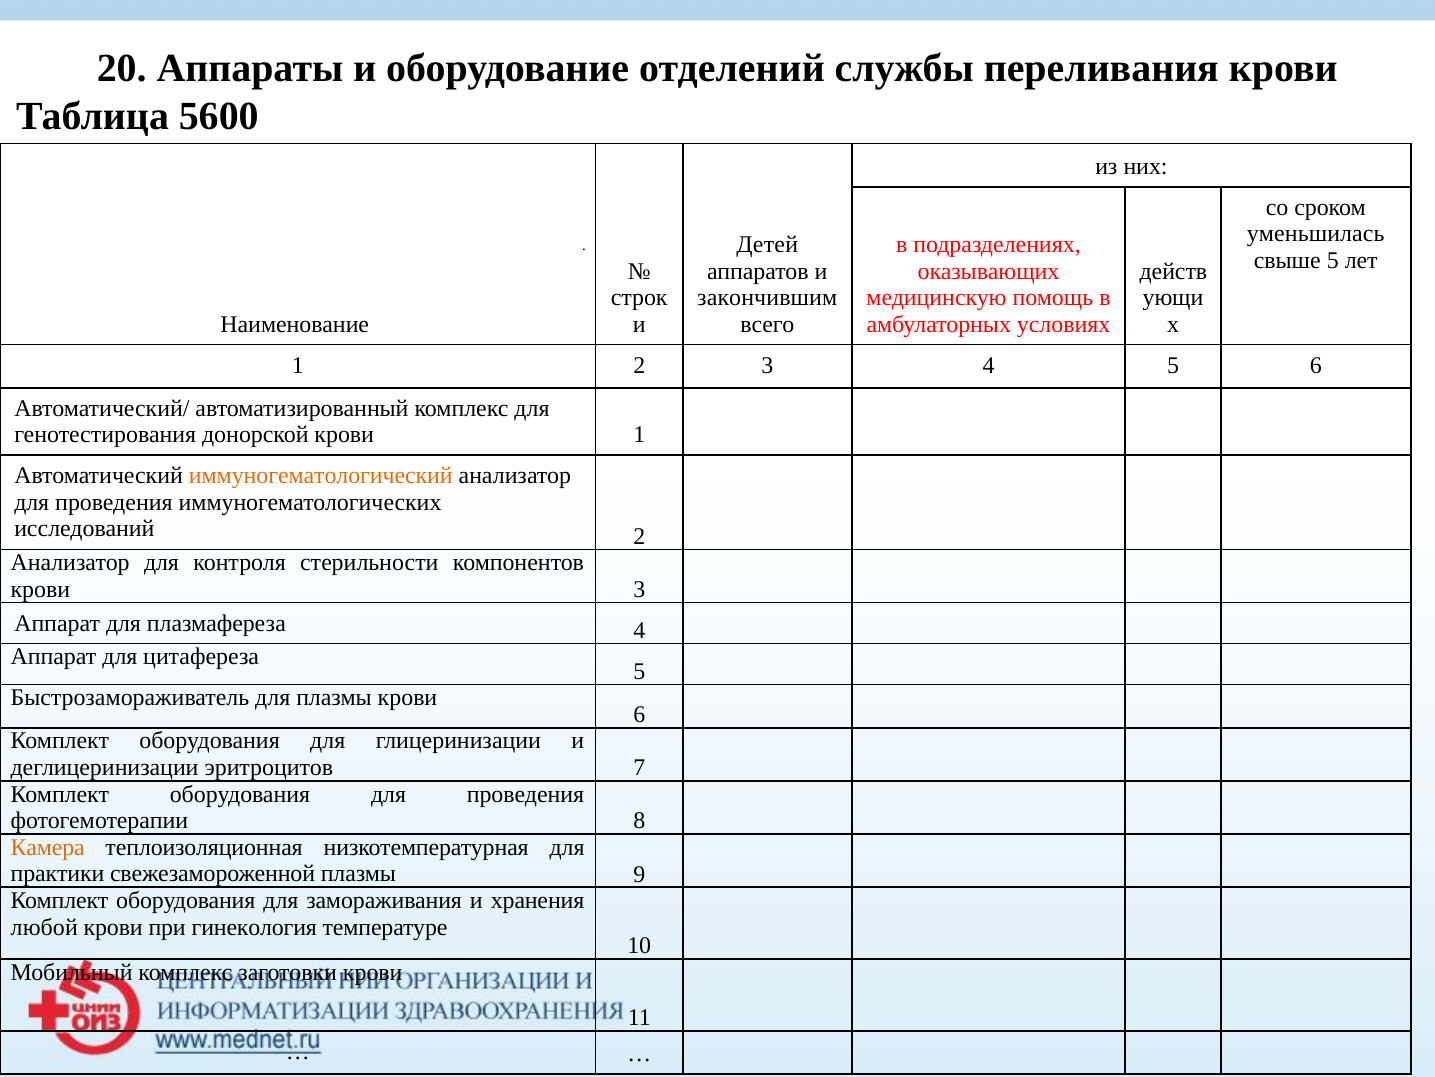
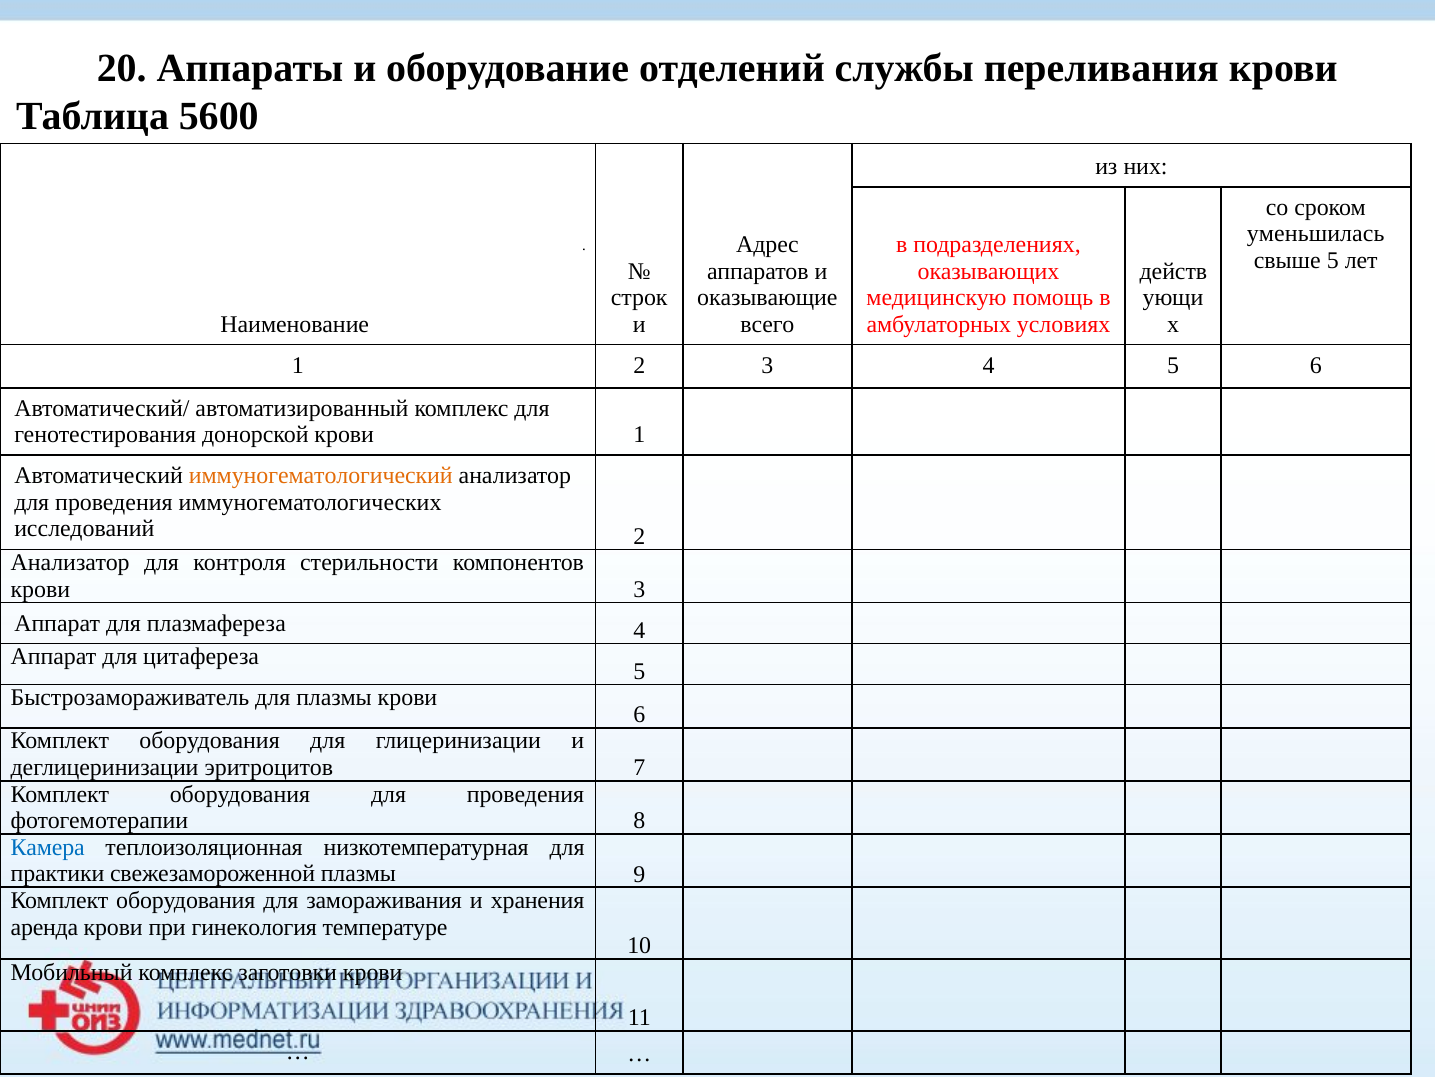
Детей: Детей -> Адрес (767, 244)
закончившим: закончившим -> оказывающие (767, 298)
Камера colour: orange -> blue (48, 847)
любой: любой -> аренда (44, 927)
